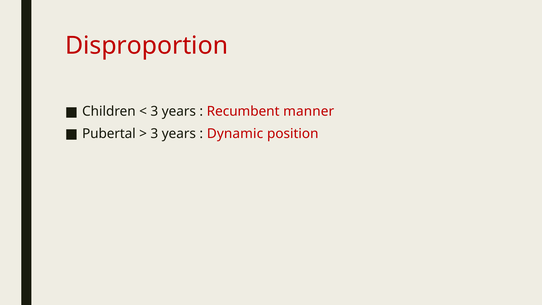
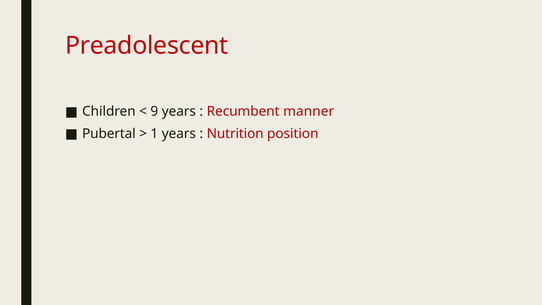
Disproportion: Disproportion -> Preadolescent (147, 46)
3: 3 -> 9 (154, 111)
3: 3 -> 1 (154, 133)
Dynamic: Dynamic -> Nutrition (235, 133)
